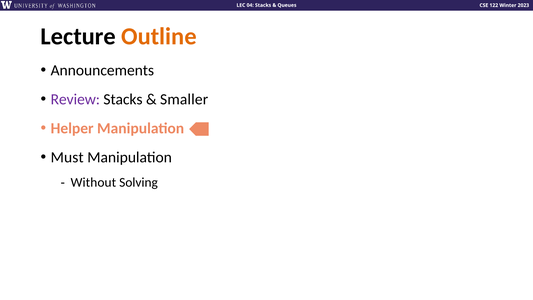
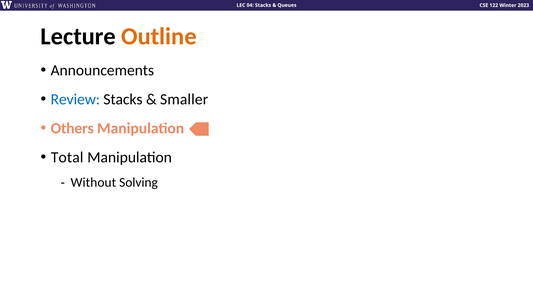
Review colour: purple -> blue (75, 99)
Helper: Helper -> Others (72, 128)
Must: Must -> Total (67, 157)
